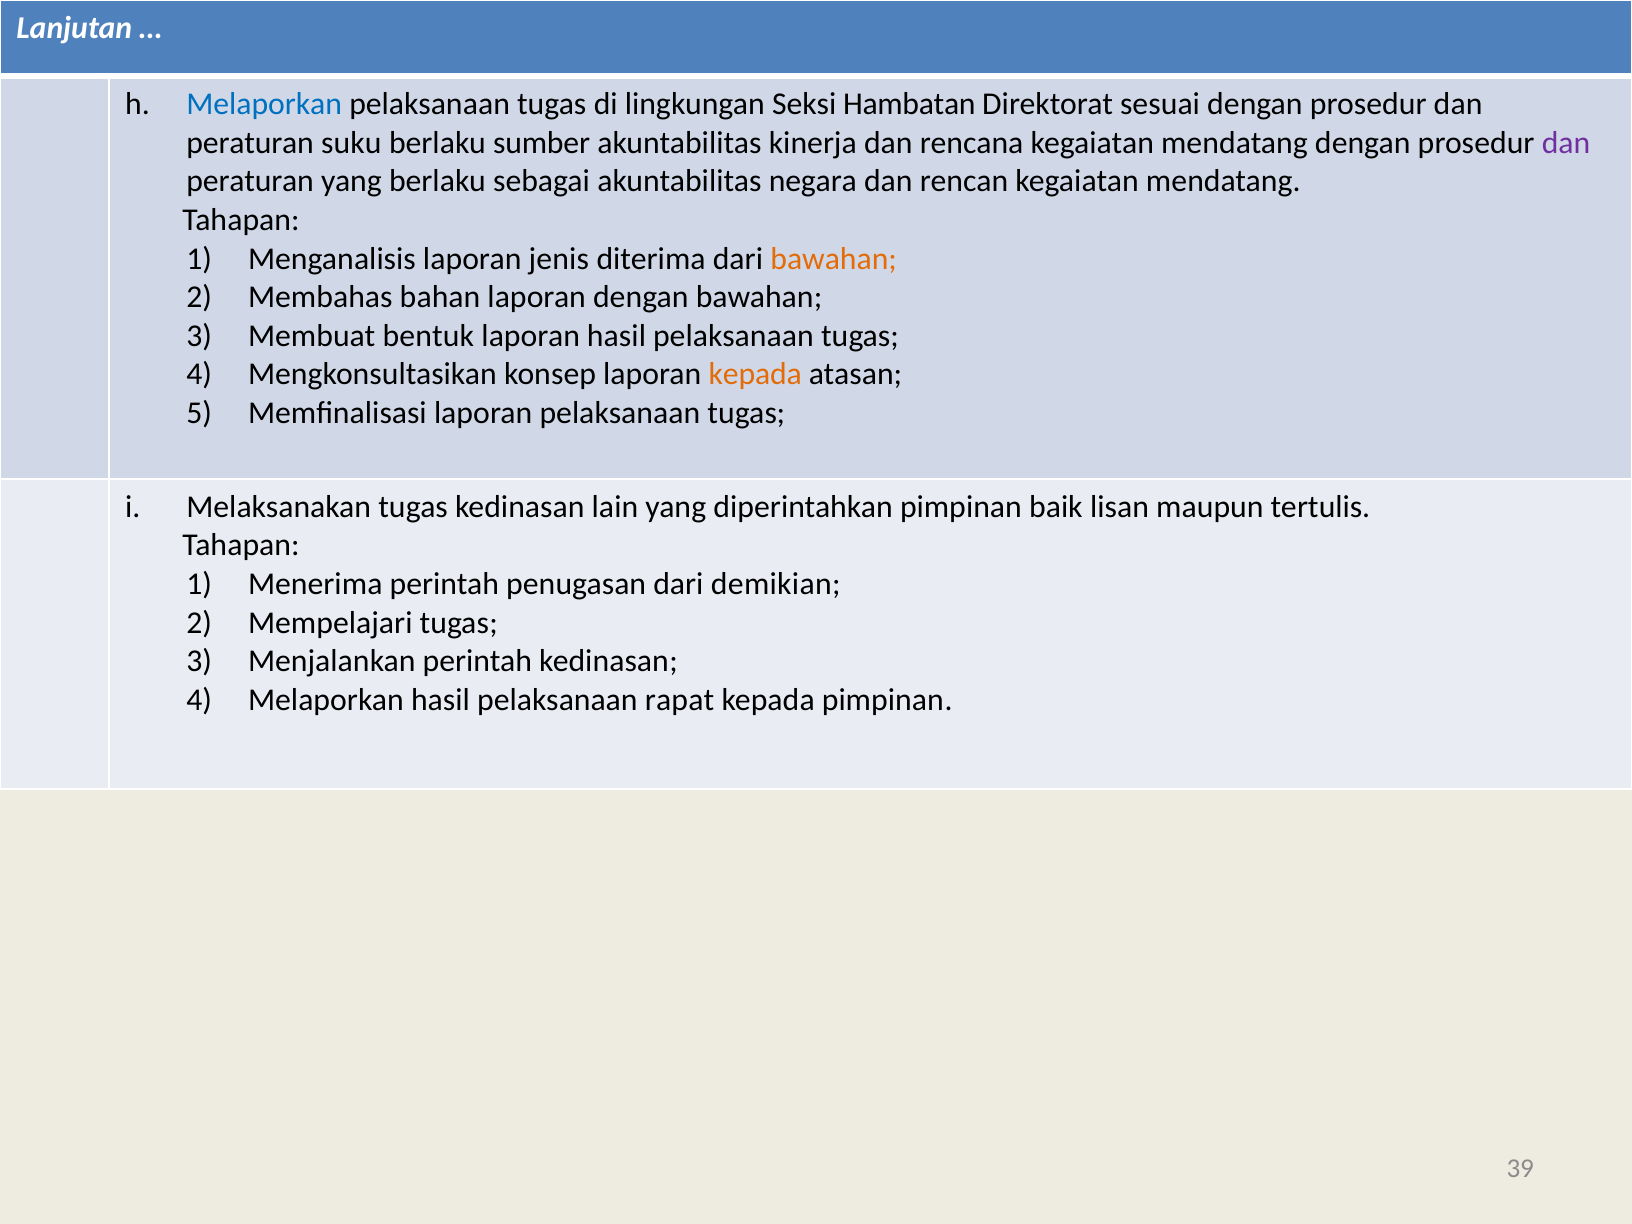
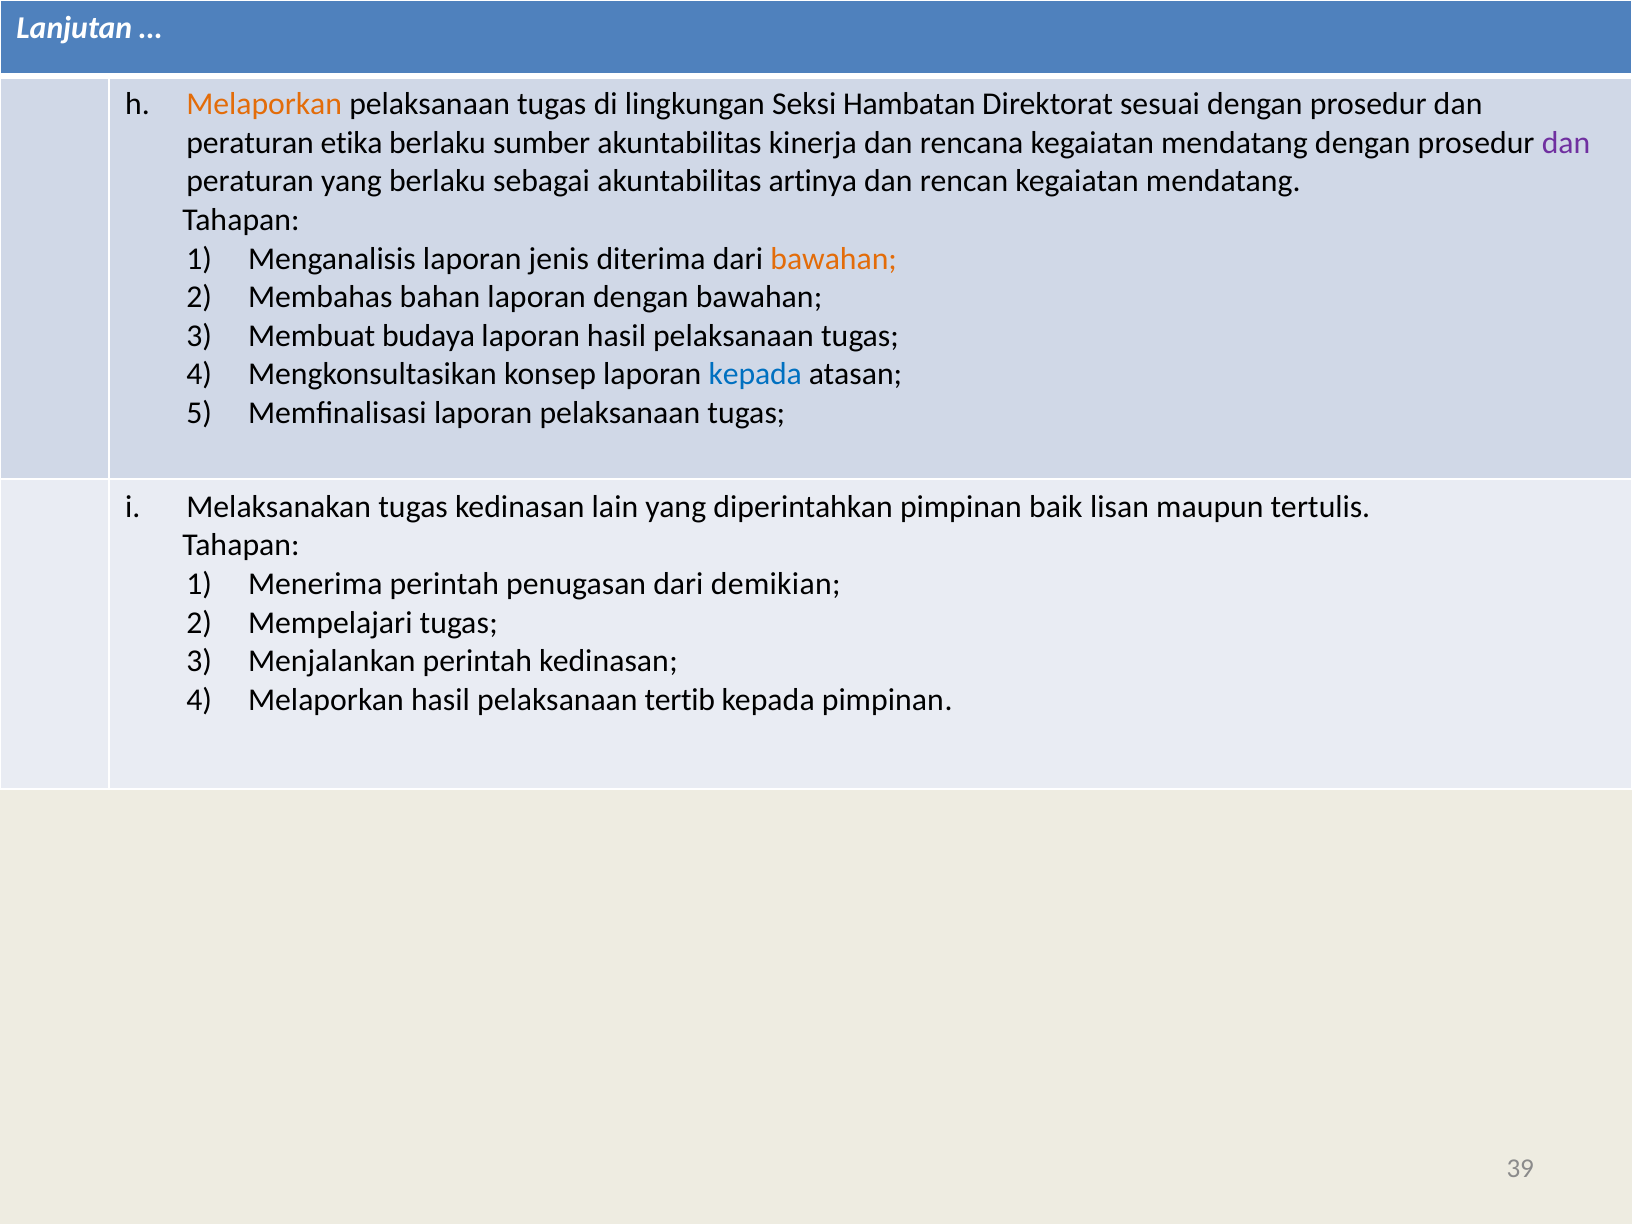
Melaporkan colour: blue -> orange (264, 104)
suku: suku -> etika (352, 143)
negara: negara -> artinya (813, 181)
bentuk: bentuk -> budaya (429, 336)
kepada colour: orange -> blue (755, 375)
rapat: rapat -> tertib (680, 700)
